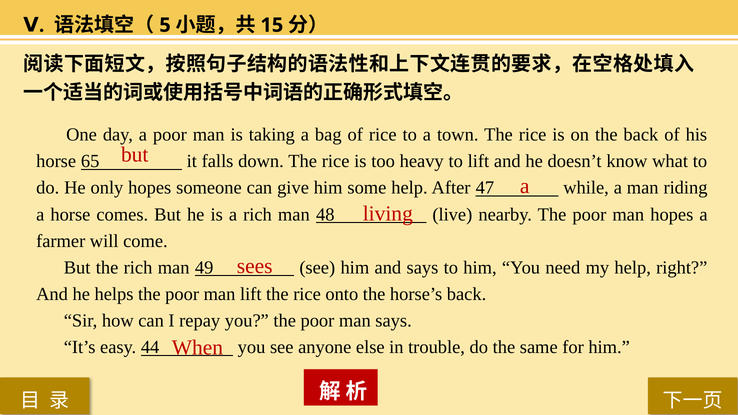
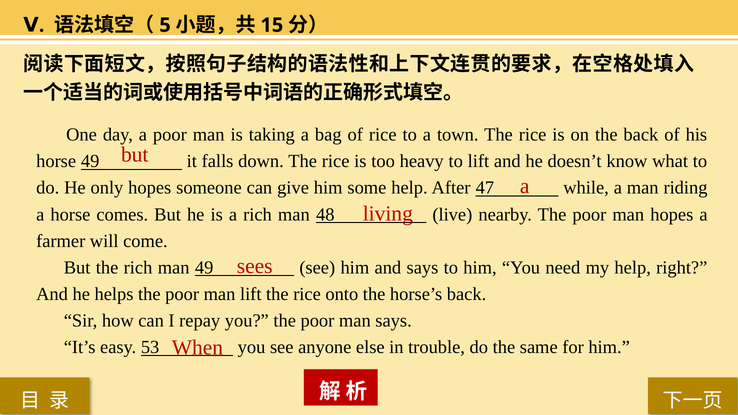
horse 65: 65 -> 49 (90, 161)
44: 44 -> 53 (150, 347)
